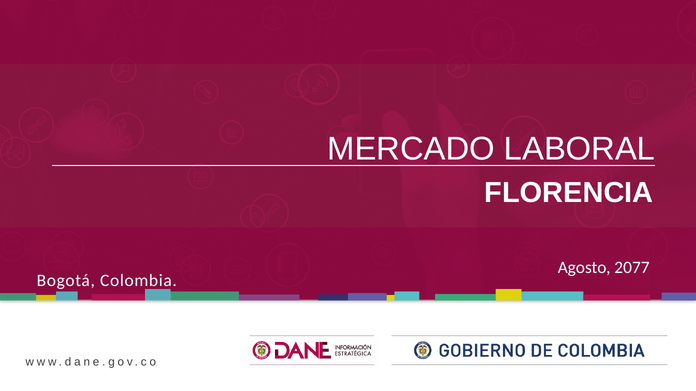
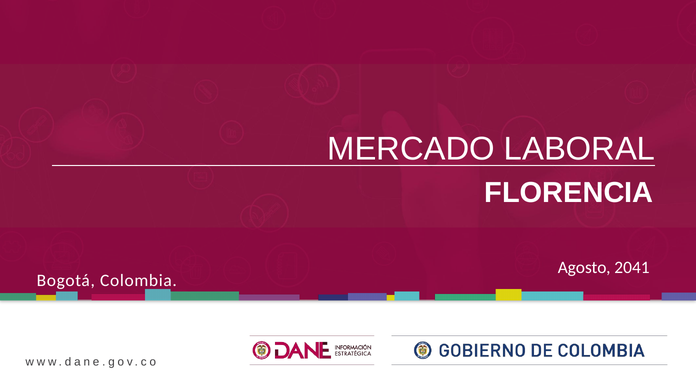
2077: 2077 -> 2041 (632, 268)
